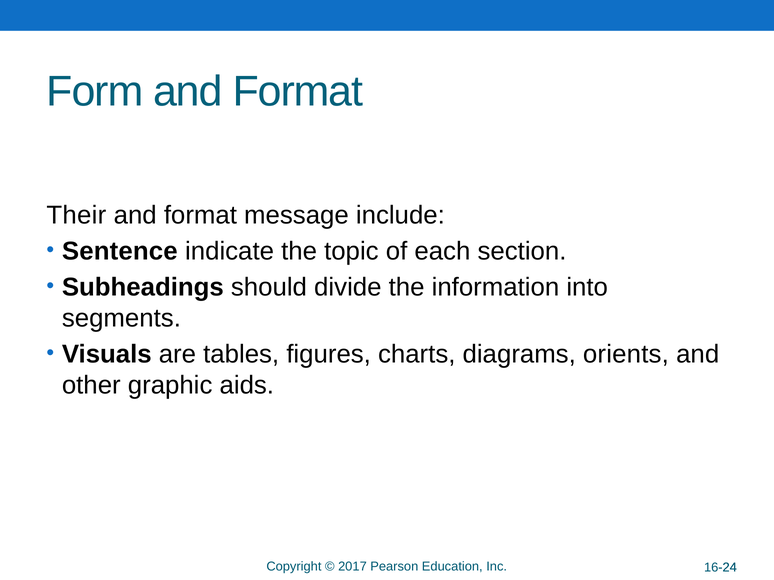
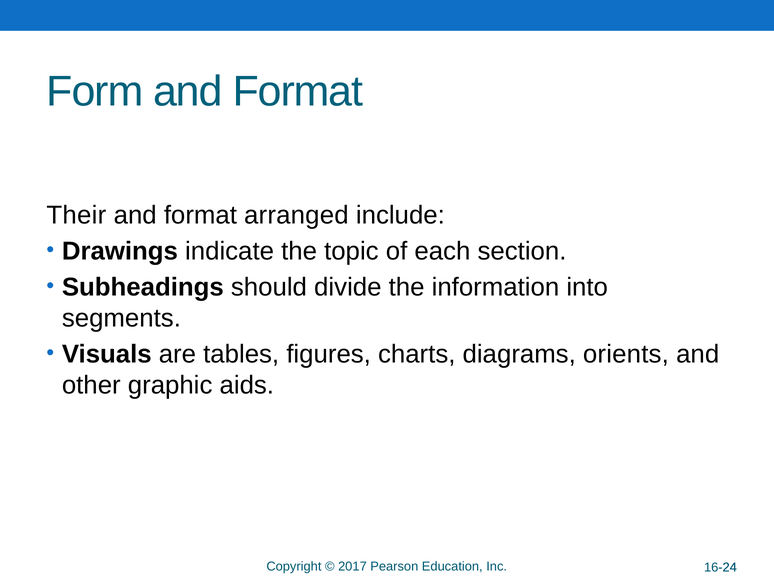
message: message -> arranged (296, 215)
Sentence: Sentence -> Drawings (120, 251)
